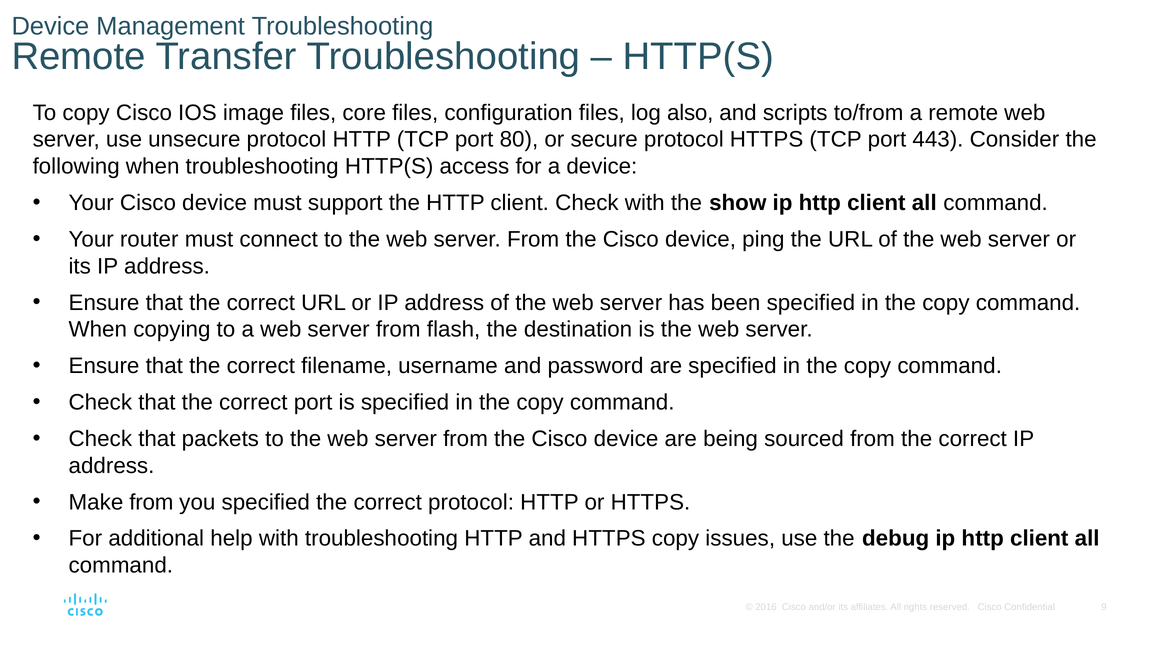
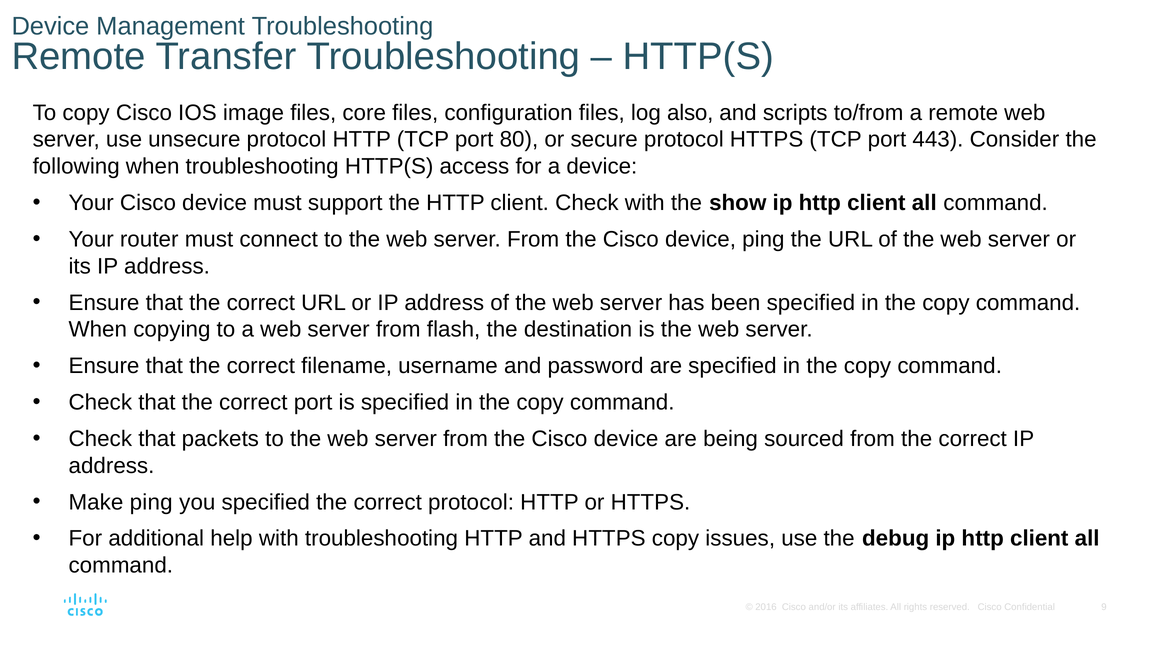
Make from: from -> ping (151, 502)
